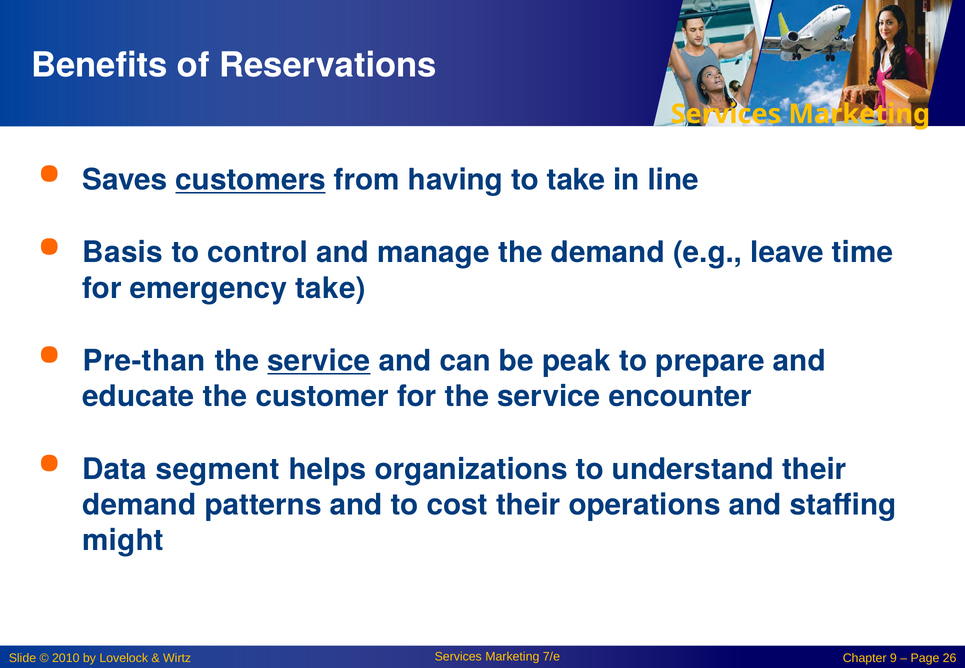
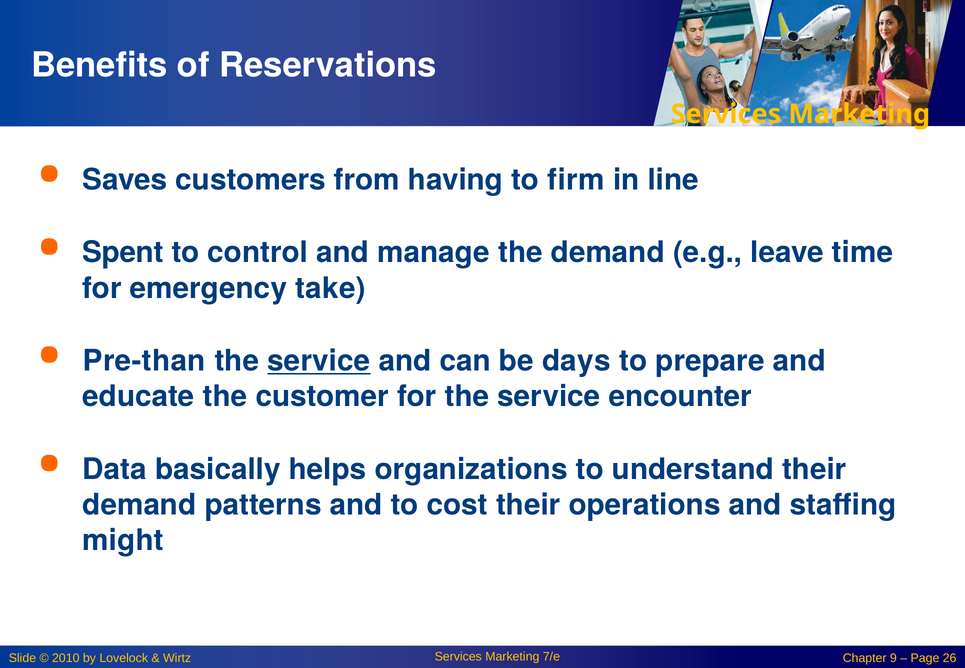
customers underline: present -> none (251, 180)
to take: take -> firm (576, 180)
Basis: Basis -> Spent (123, 253)
peak: peak -> days (576, 361)
segment: segment -> basically (218, 470)
